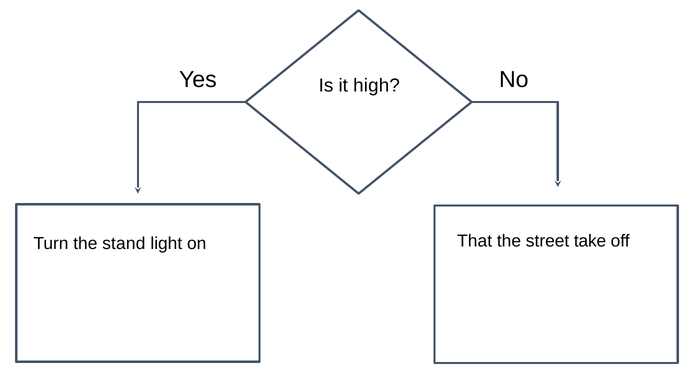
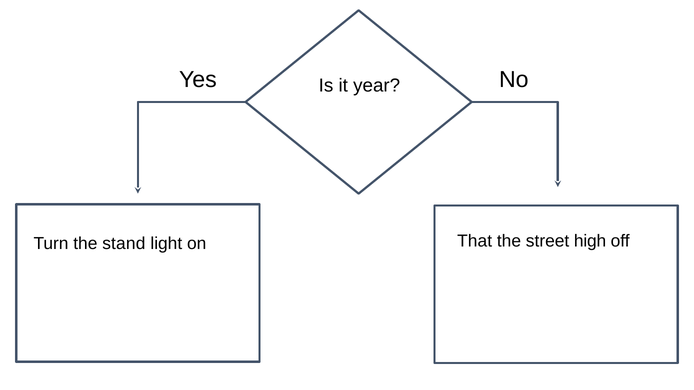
high: high -> year (377, 86)
take: take -> high (590, 241)
